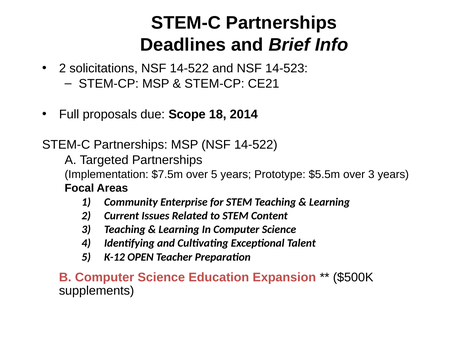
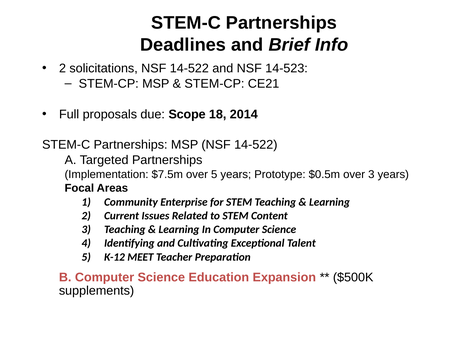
$5.5m: $5.5m -> $0.5m (324, 175)
OPEN: OPEN -> MEET (140, 257)
